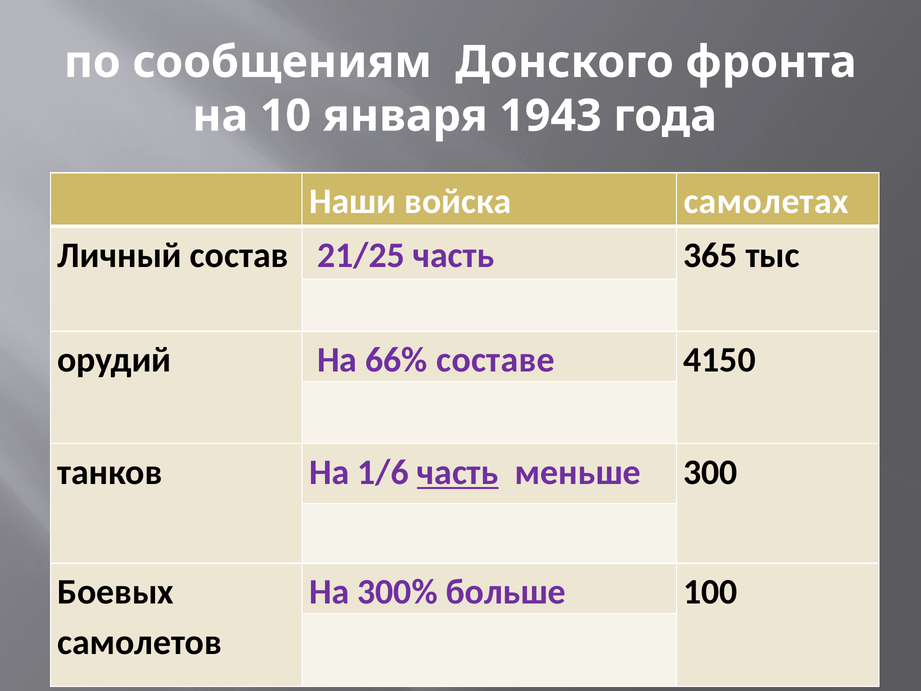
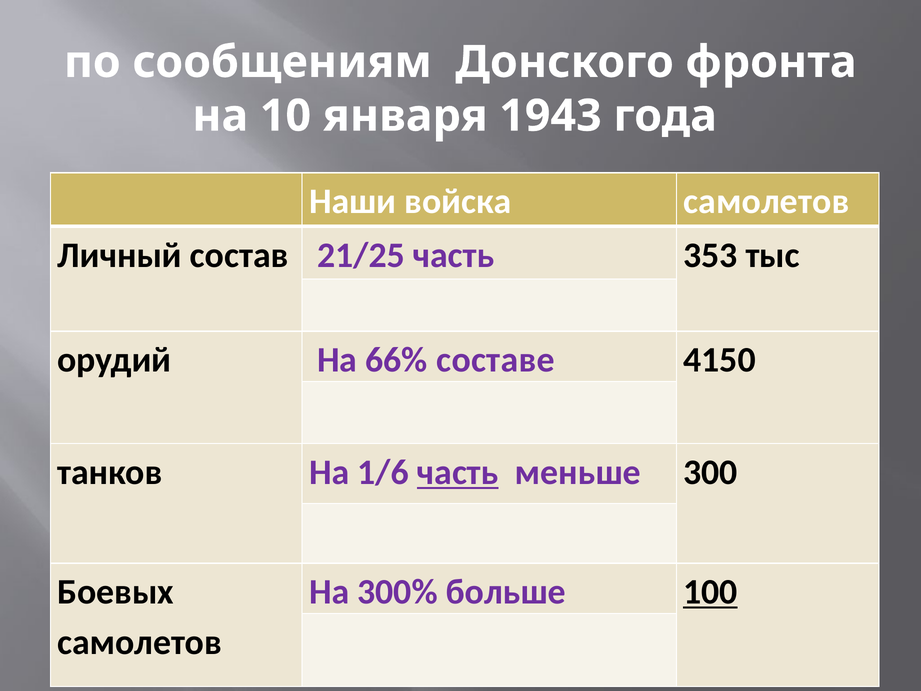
войска самолетах: самолетах -> самолетов (766, 202)
365: 365 -> 353 (710, 255)
100 underline: none -> present (710, 592)
